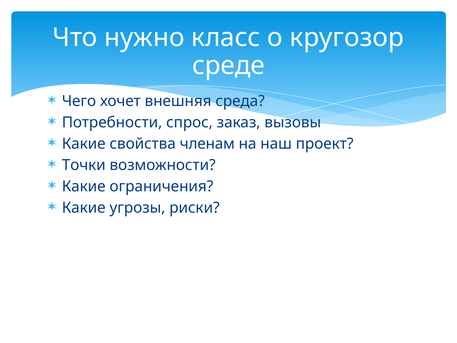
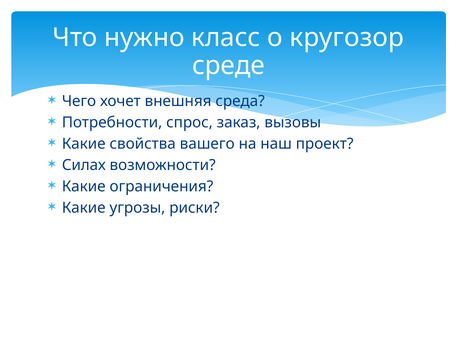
членам: членам -> вашего (207, 144)
Точки: Точки -> Силах (84, 165)
